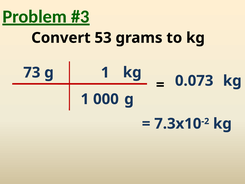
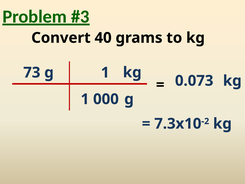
53: 53 -> 40 (103, 38)
